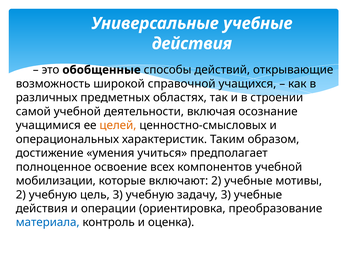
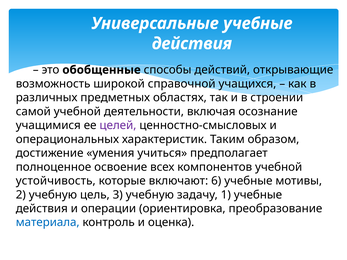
целей colour: orange -> purple (118, 125)
мобилизации: мобилизации -> устойчивость (56, 181)
включают 2: 2 -> 6 (216, 181)
задачу 3: 3 -> 1 (226, 195)
